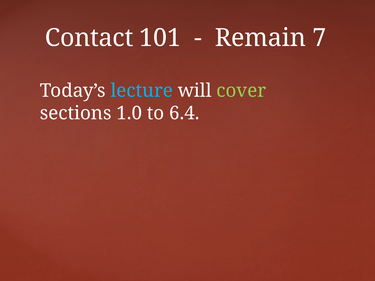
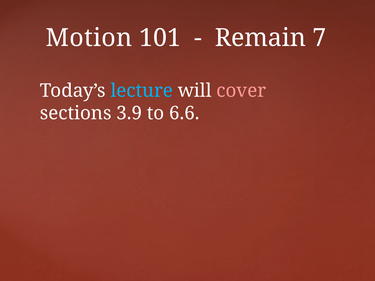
Contact: Contact -> Motion (89, 38)
cover colour: light green -> pink (241, 91)
1.0: 1.0 -> 3.9 (129, 113)
6.4: 6.4 -> 6.6 (184, 113)
